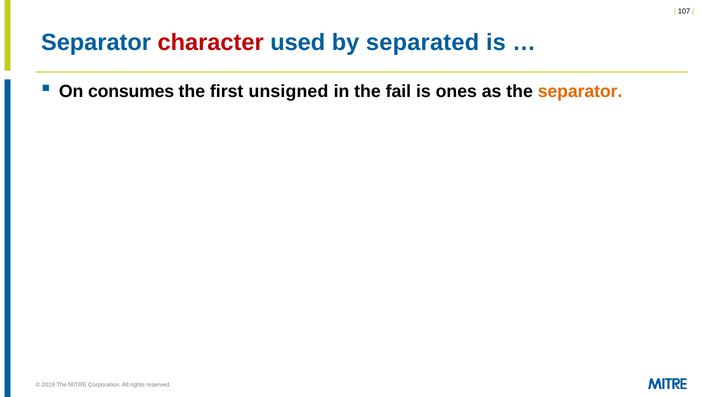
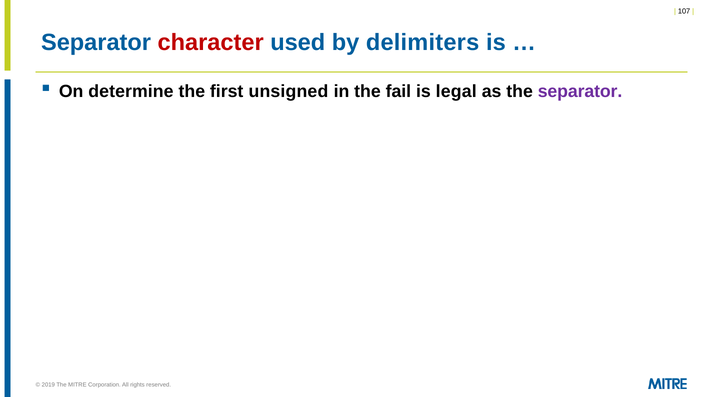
separated: separated -> delimiters (423, 43)
consumes: consumes -> determine (131, 92)
ones: ones -> legal (456, 92)
separator colour: orange -> purple (580, 92)
